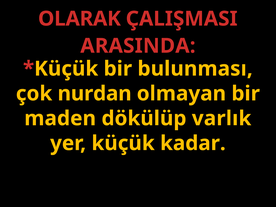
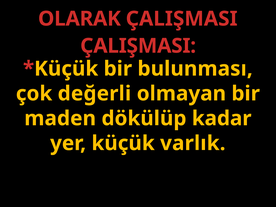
ARASINDA: ARASINDA -> ÇALIŞMASI (138, 46)
nurdan: nurdan -> değerli (94, 94)
varlık: varlık -> kadar (222, 118)
kadar: kadar -> varlık (193, 143)
